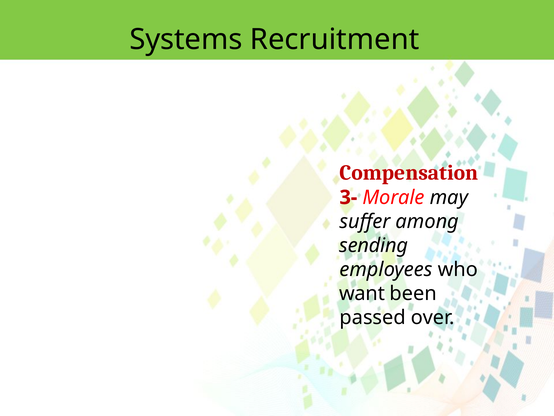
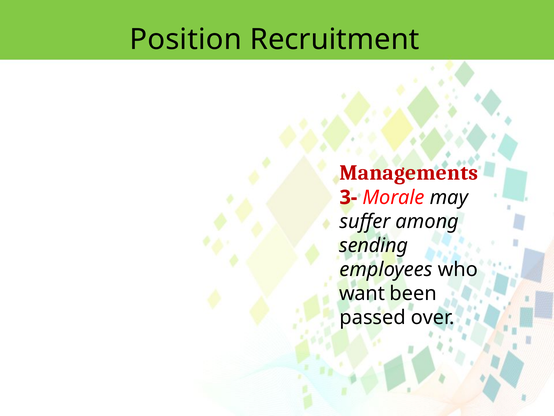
Systems: Systems -> Position (186, 39)
Compensation: Compensation -> Managements (409, 172)
